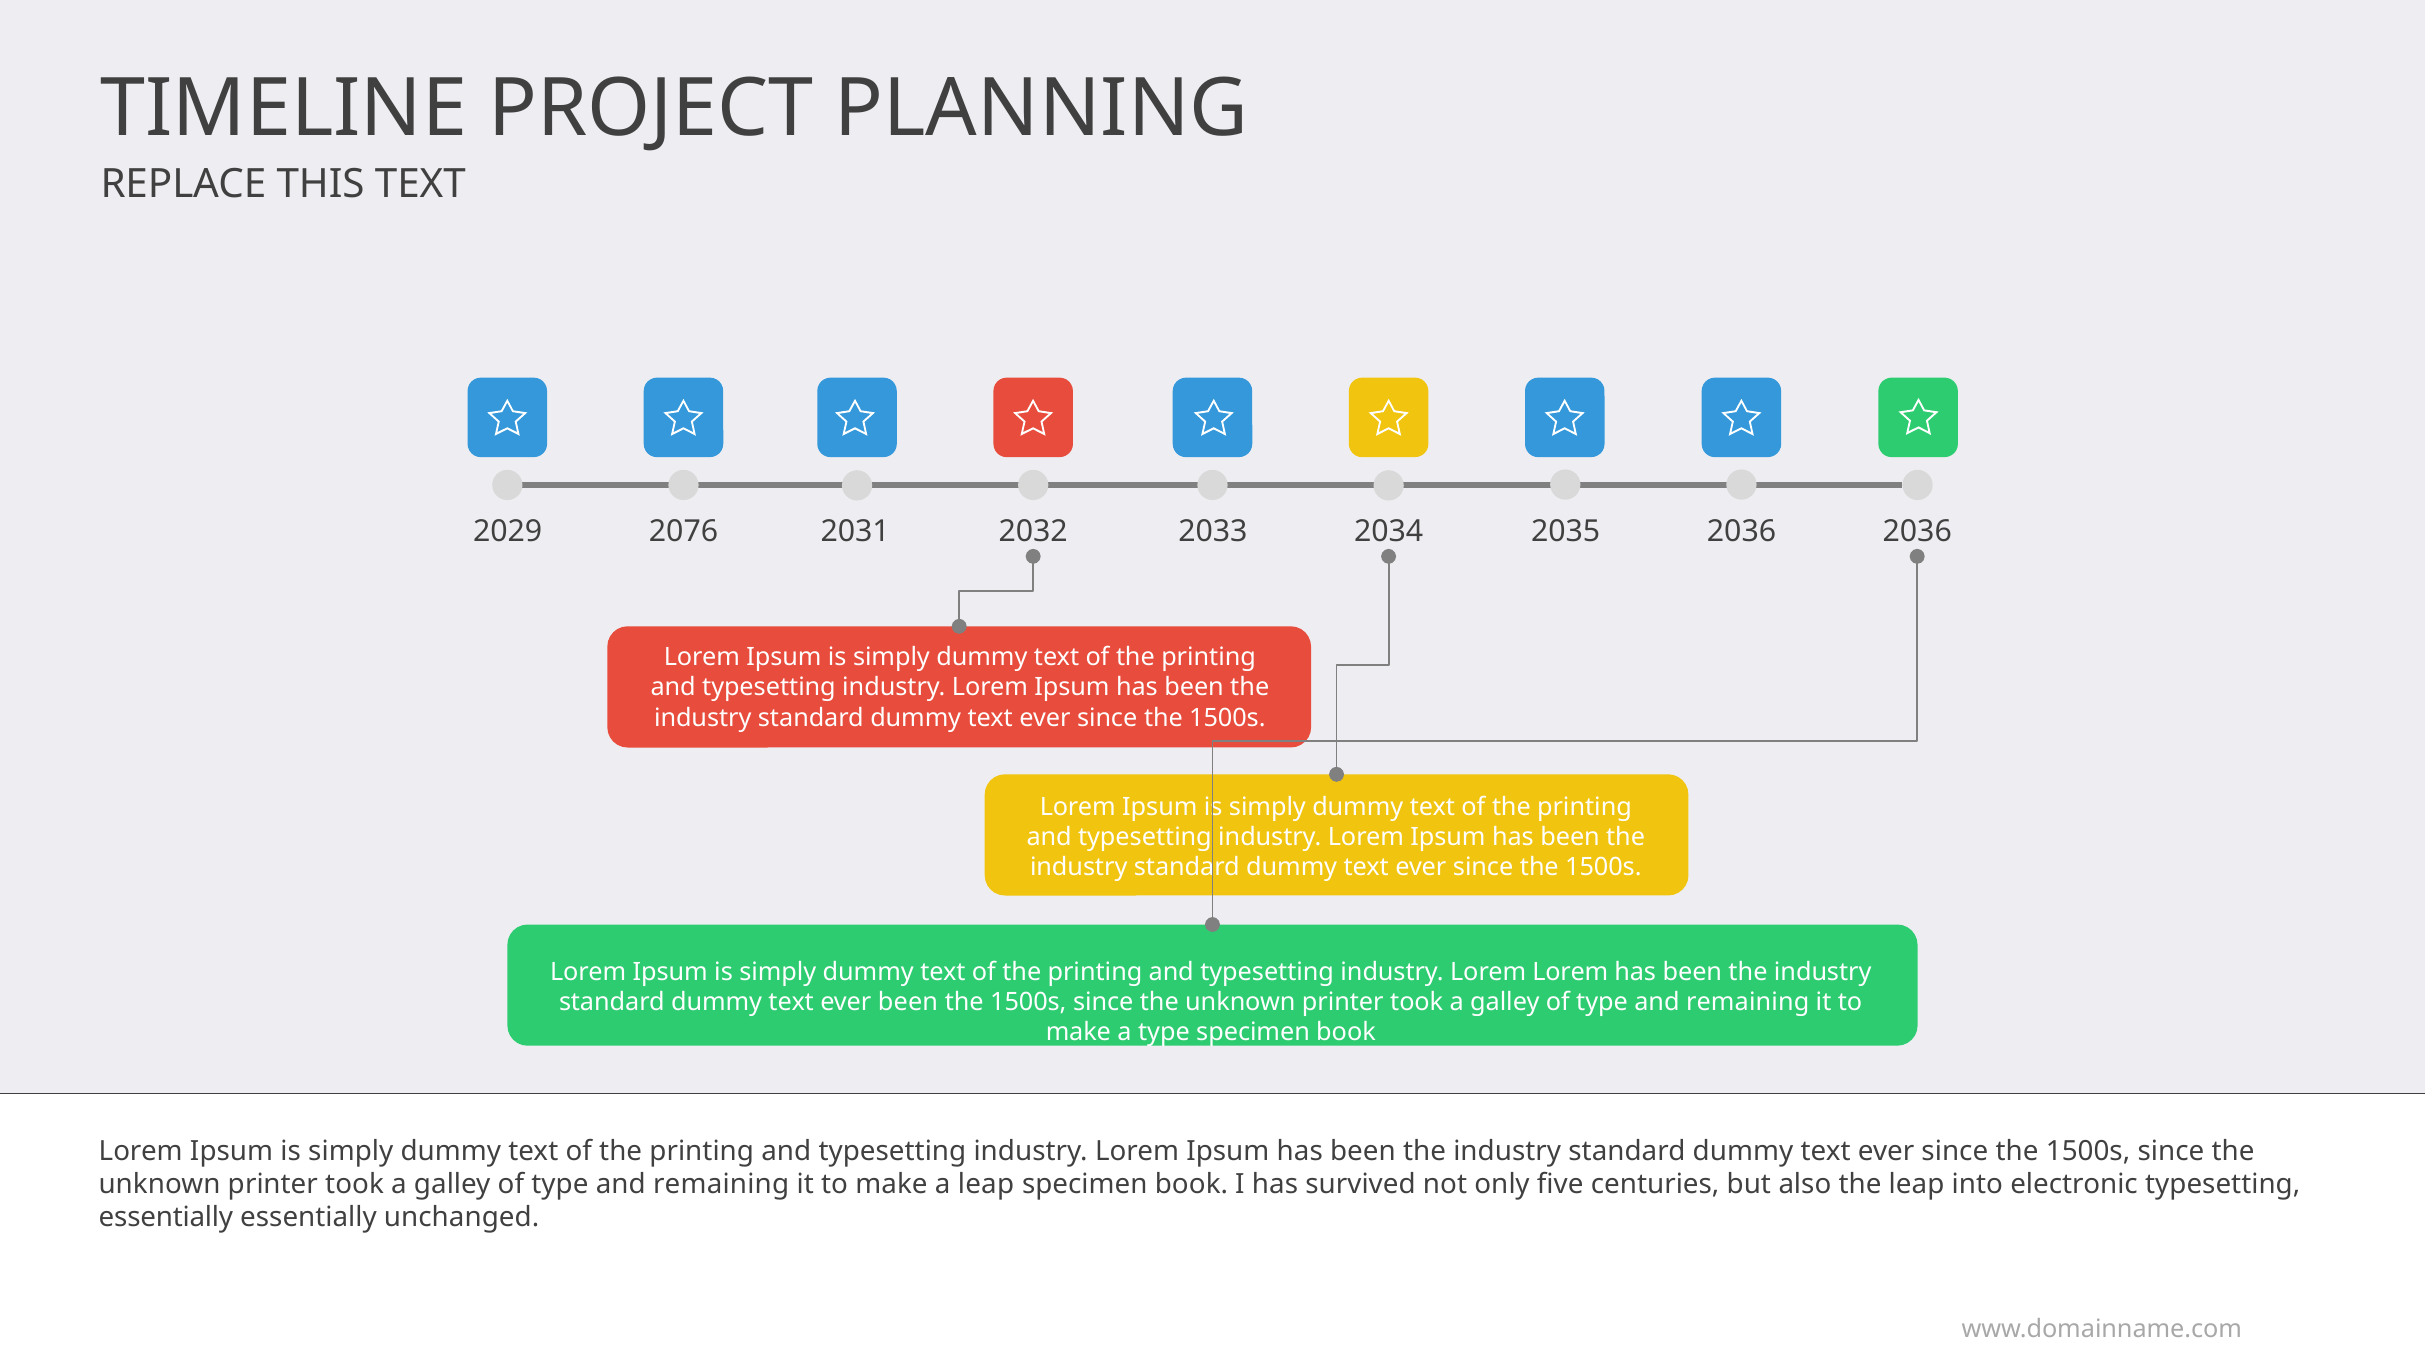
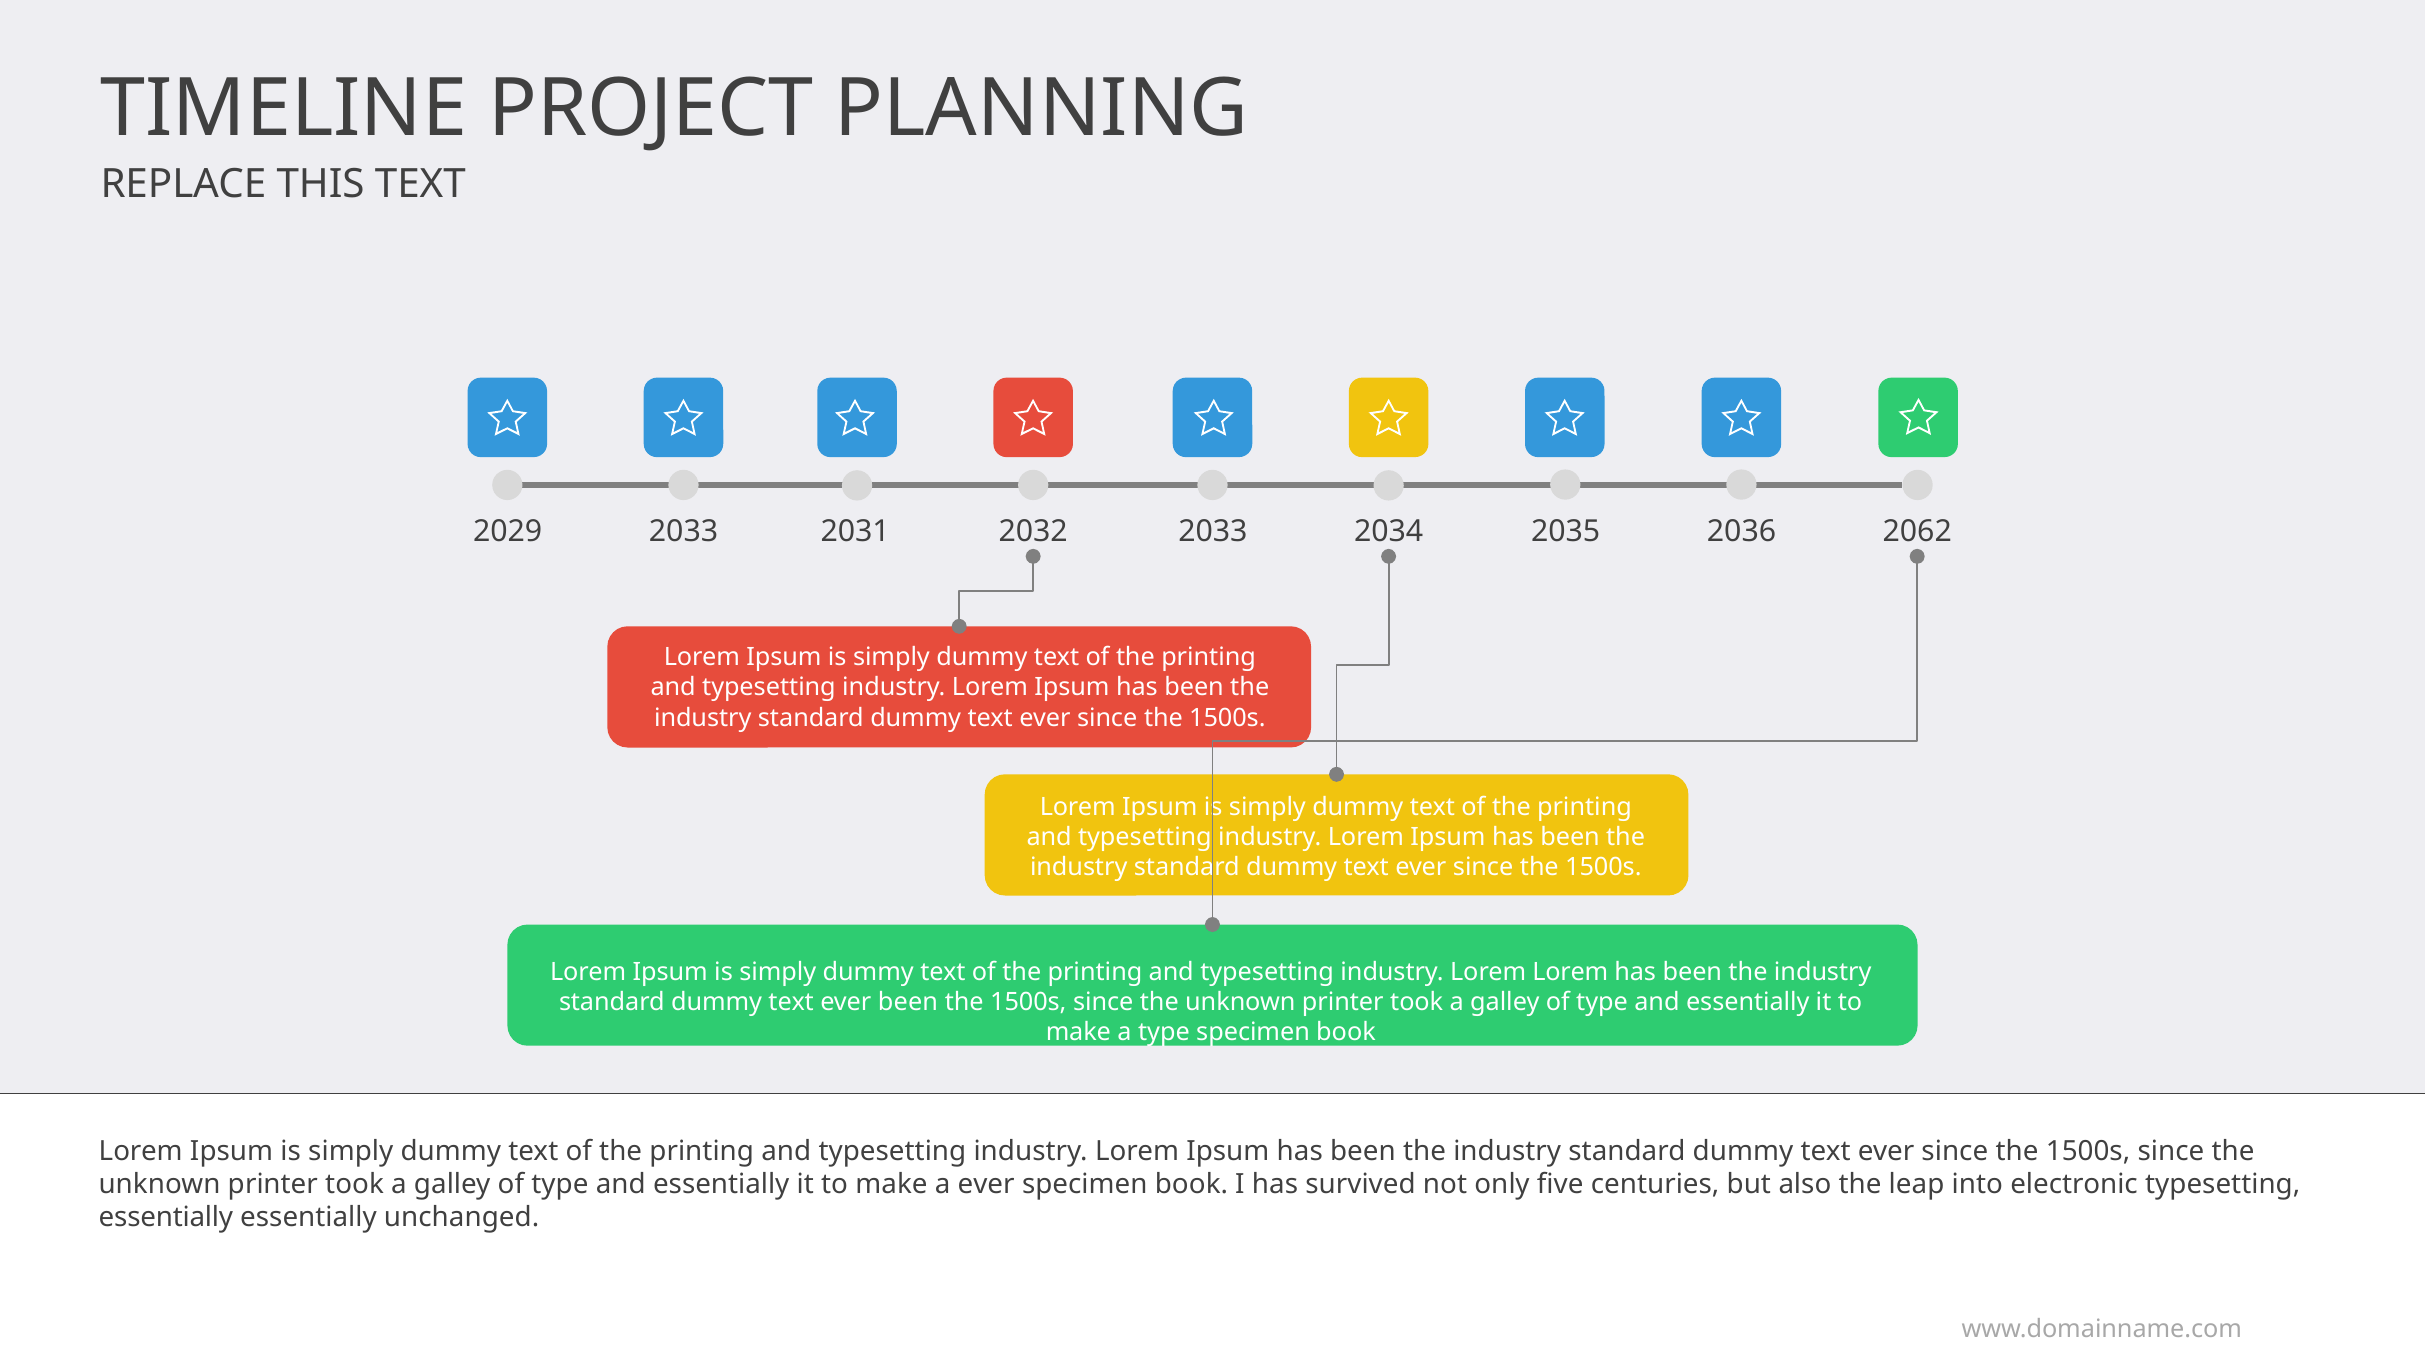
2029 2076: 2076 -> 2033 (684, 531)
2036 2036: 2036 -> 2062 (1917, 531)
remaining: remaining -> essentially (1748, 1002)
remaining: remaining -> essentially (721, 1184)
a leap: leap -> ever (986, 1184)
